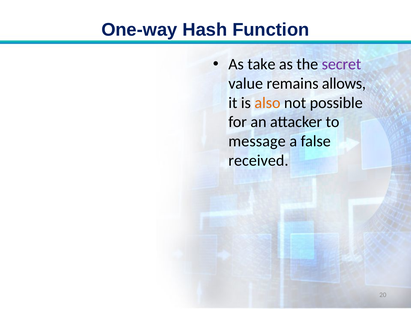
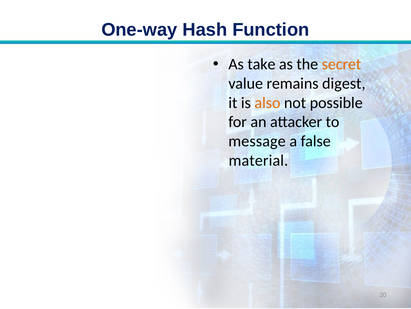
secret colour: purple -> orange (341, 64)
allows: allows -> digest (344, 83)
received: received -> material (258, 160)
